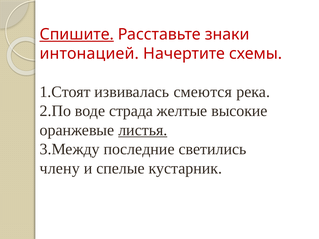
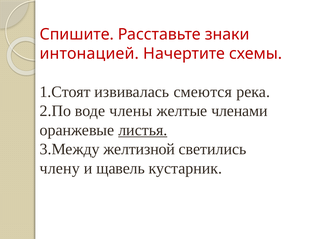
Спишите underline: present -> none (77, 34)
страда: страда -> члены (131, 111)
высокие: высокие -> членами (239, 111)
последние: последние -> желтизной (139, 149)
спелые: спелые -> щавель (121, 168)
